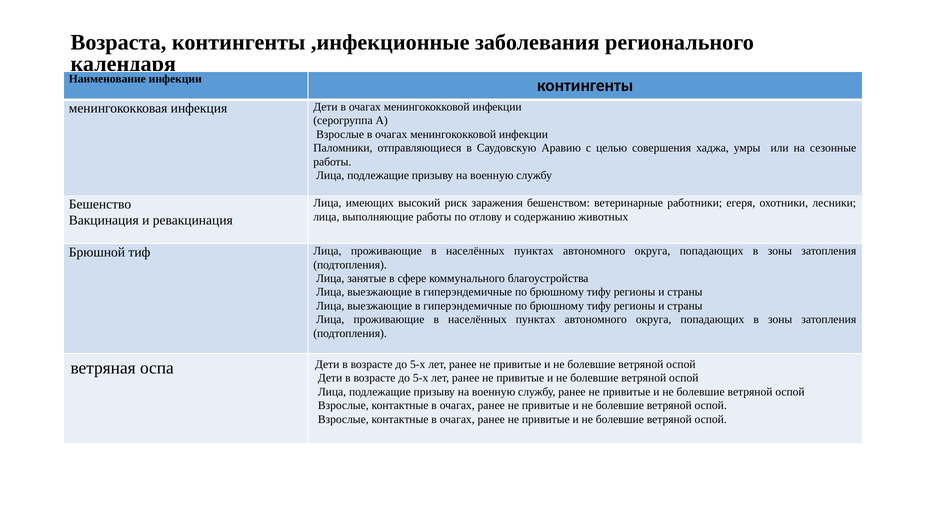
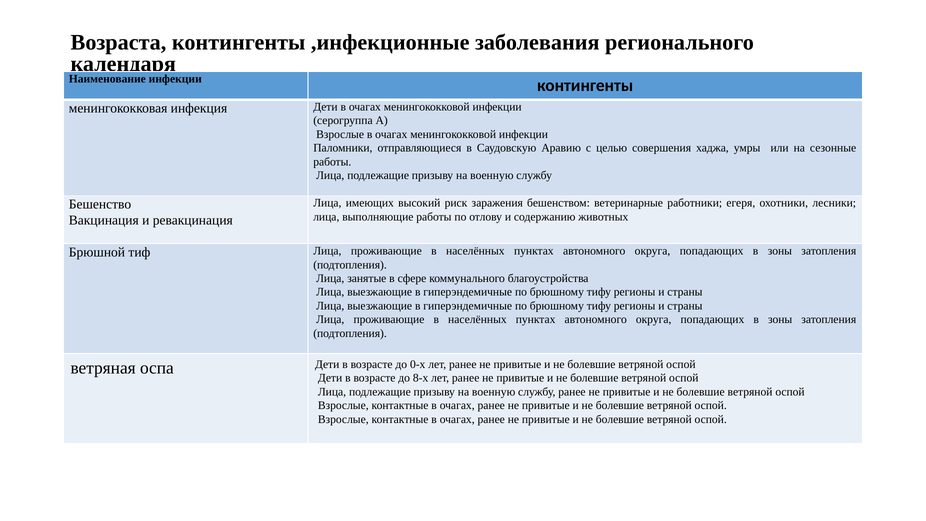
5-х: 5-х -> 0-х (418, 364)
5-х: 5-х -> 8-х (421, 378)
